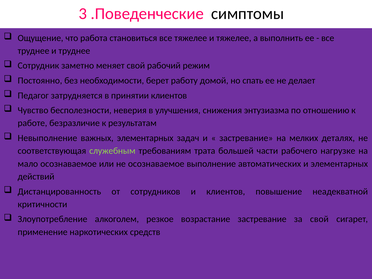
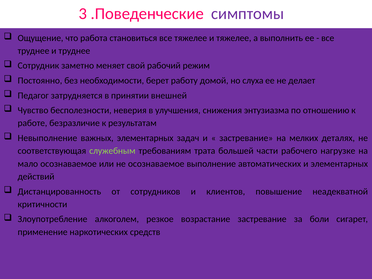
симптомы colour: black -> purple (248, 14)
спать: спать -> слуха (253, 81)
принятии клиентов: клиентов -> внешней (169, 95)
за свой: свой -> боли (319, 219)
